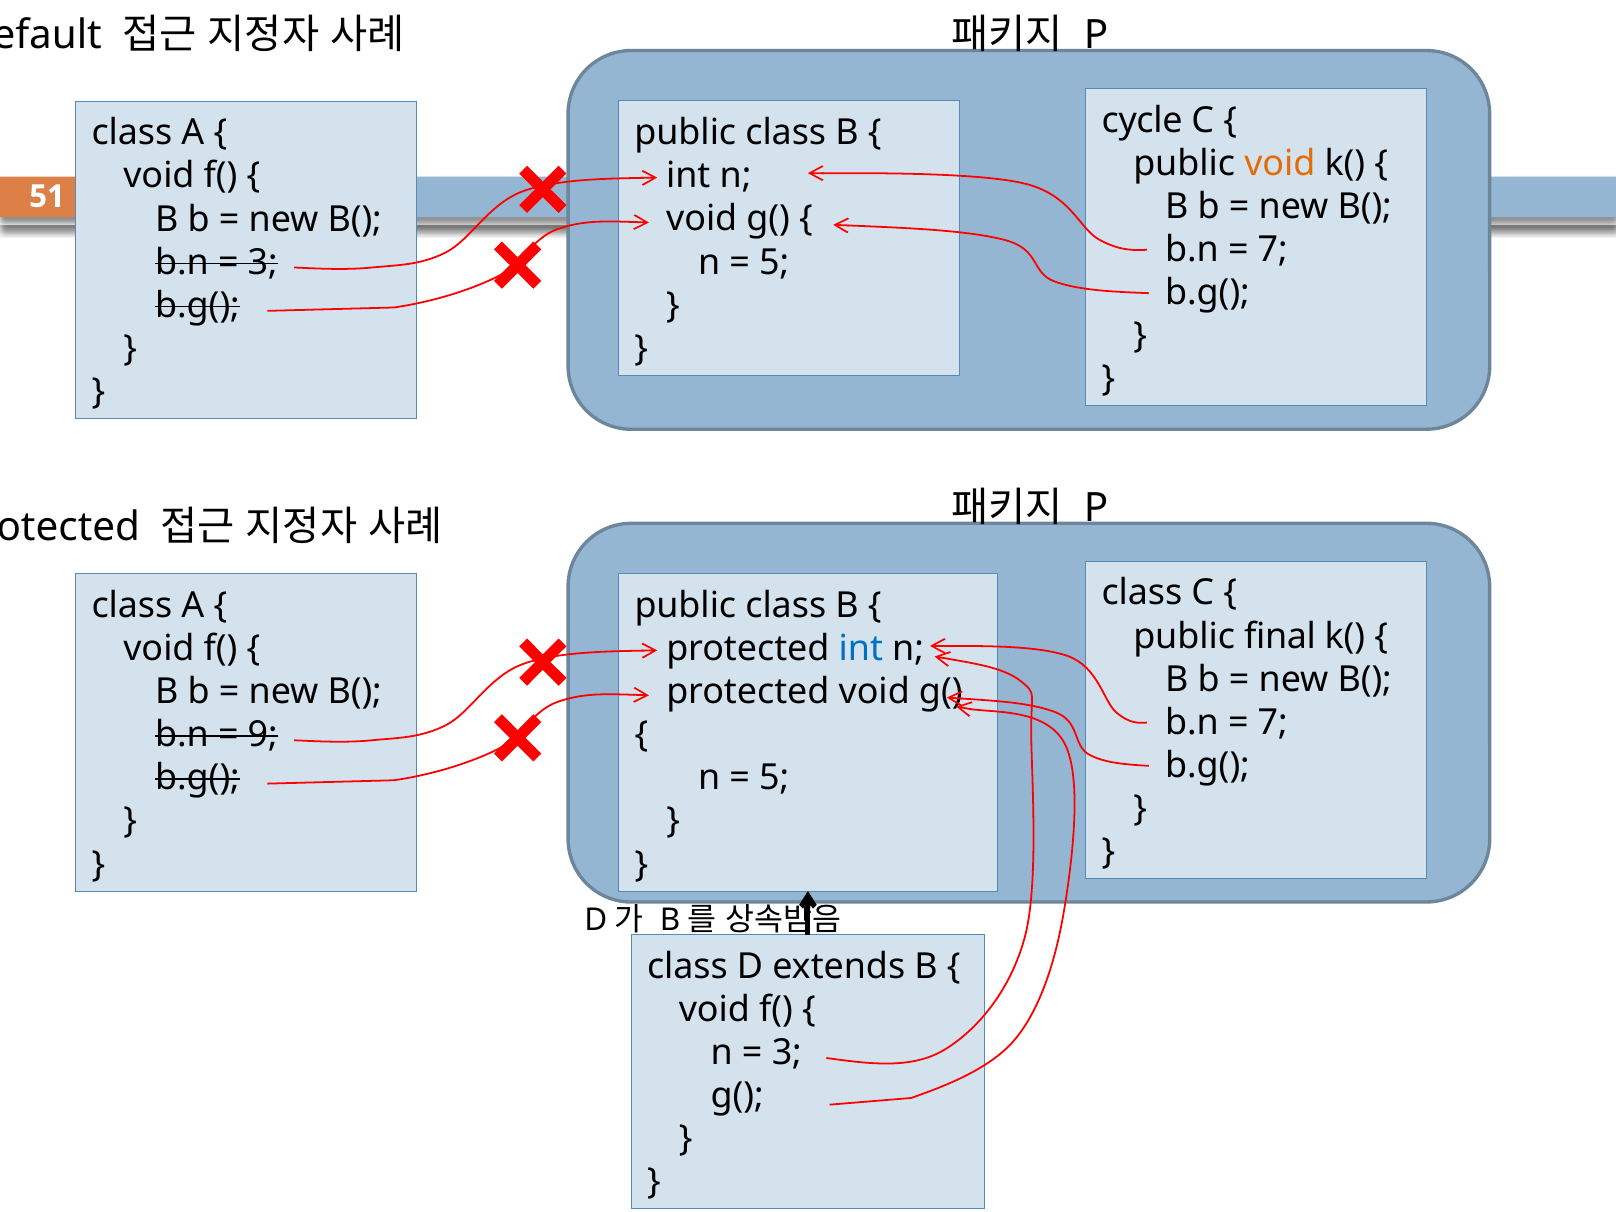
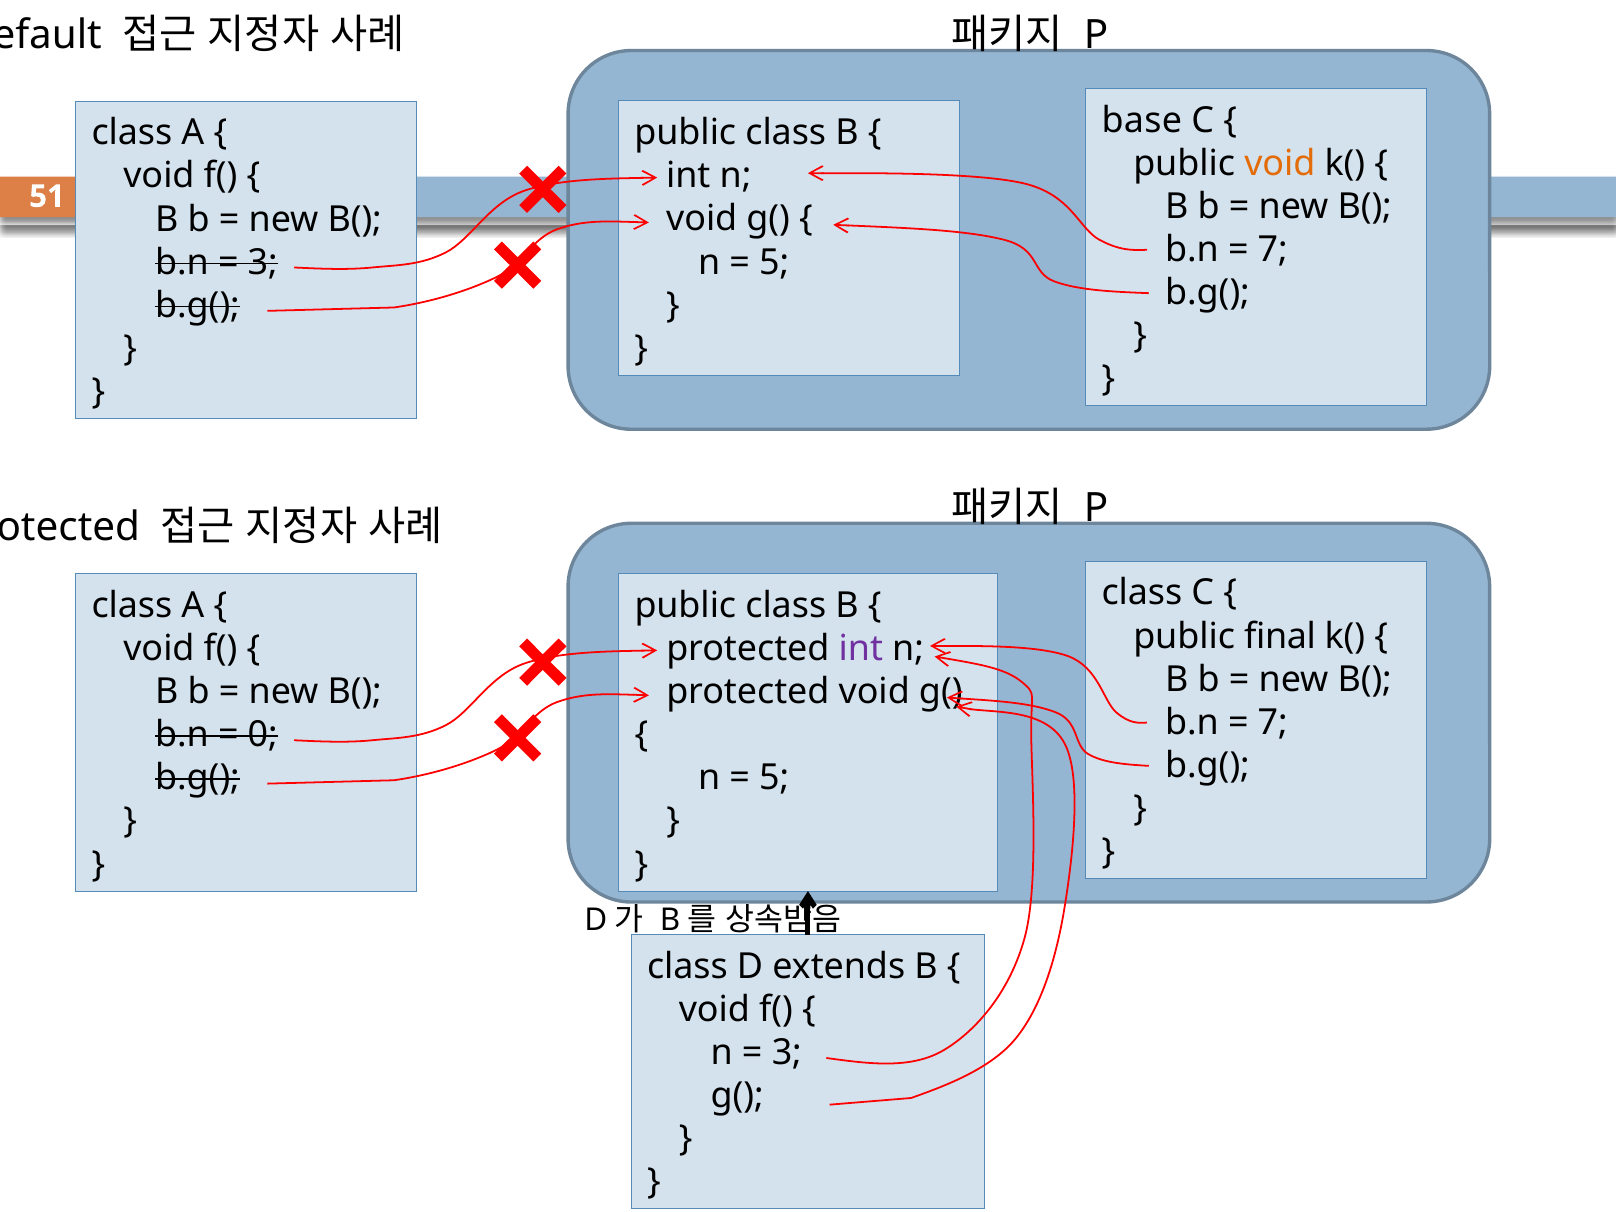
cycle: cycle -> base (1142, 120)
int colour: blue -> purple (861, 649)
9: 9 -> 0 (263, 735)
